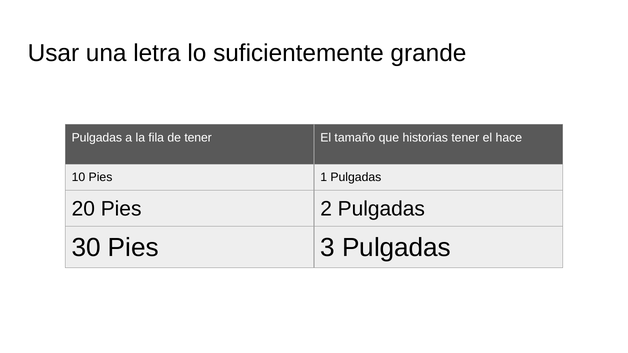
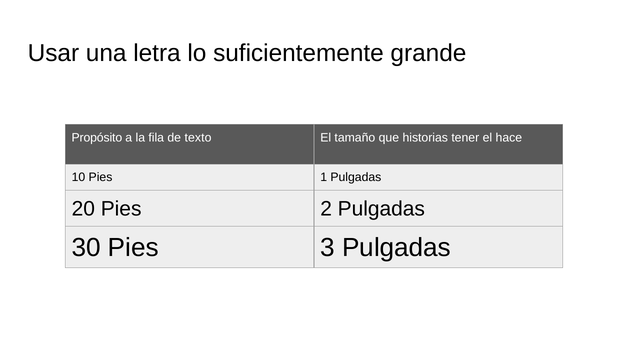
Pulgadas: Pulgadas -> Propósito (97, 138)
de tener: tener -> texto (198, 138)
